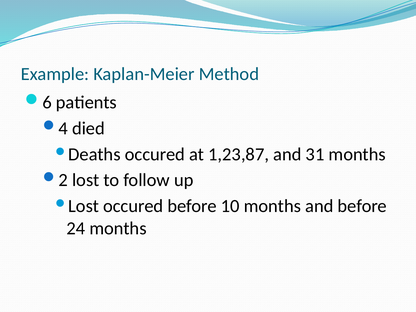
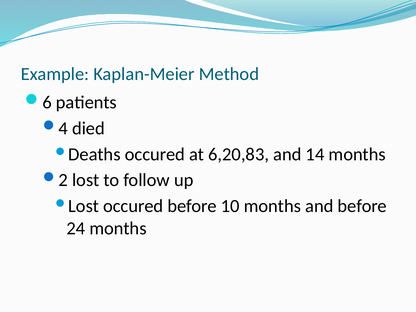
1,23,87: 1,23,87 -> 6,20,83 (239, 154)
31: 31 -> 14 (315, 154)
